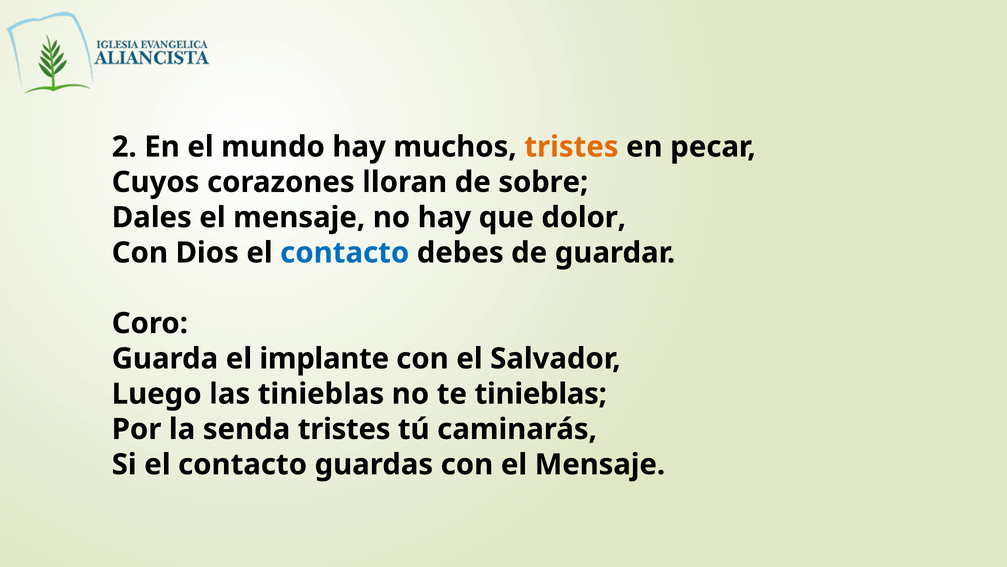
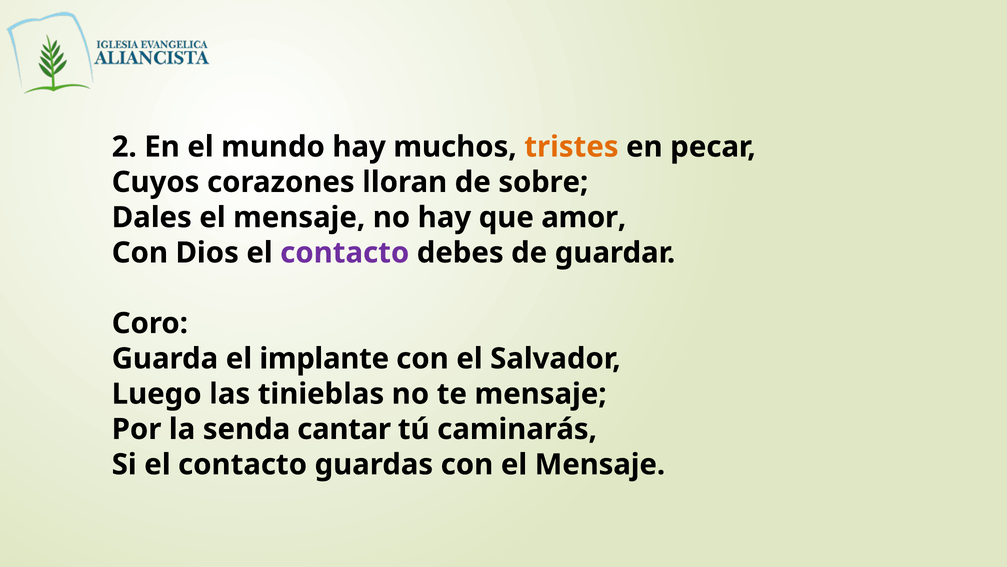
dolor: dolor -> amor (584, 217)
contacto colour: blue -> purple (345, 253)
te tinieblas: tinieblas -> mensaje (541, 394)
senda tristes: tristes -> cantar (344, 429)
